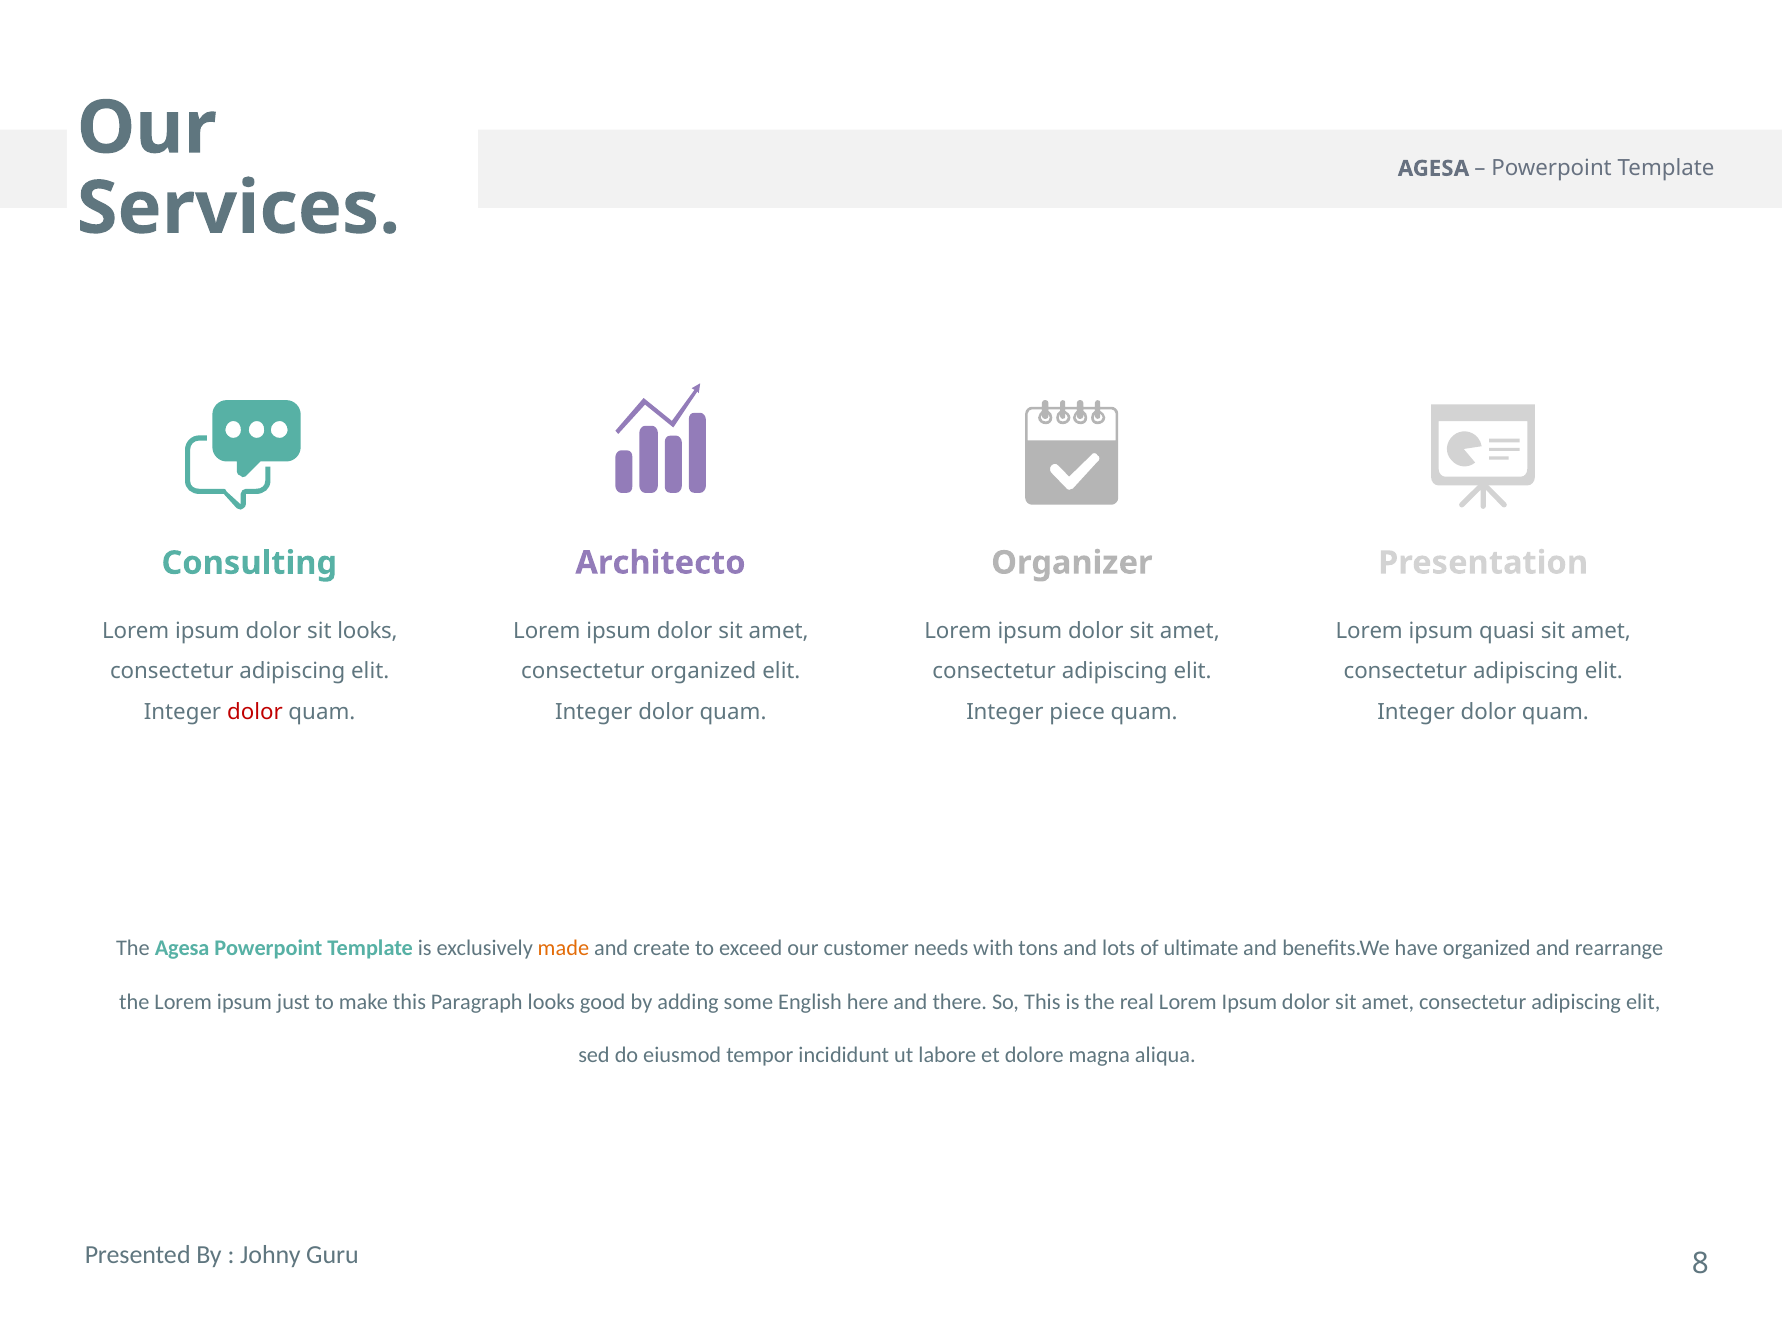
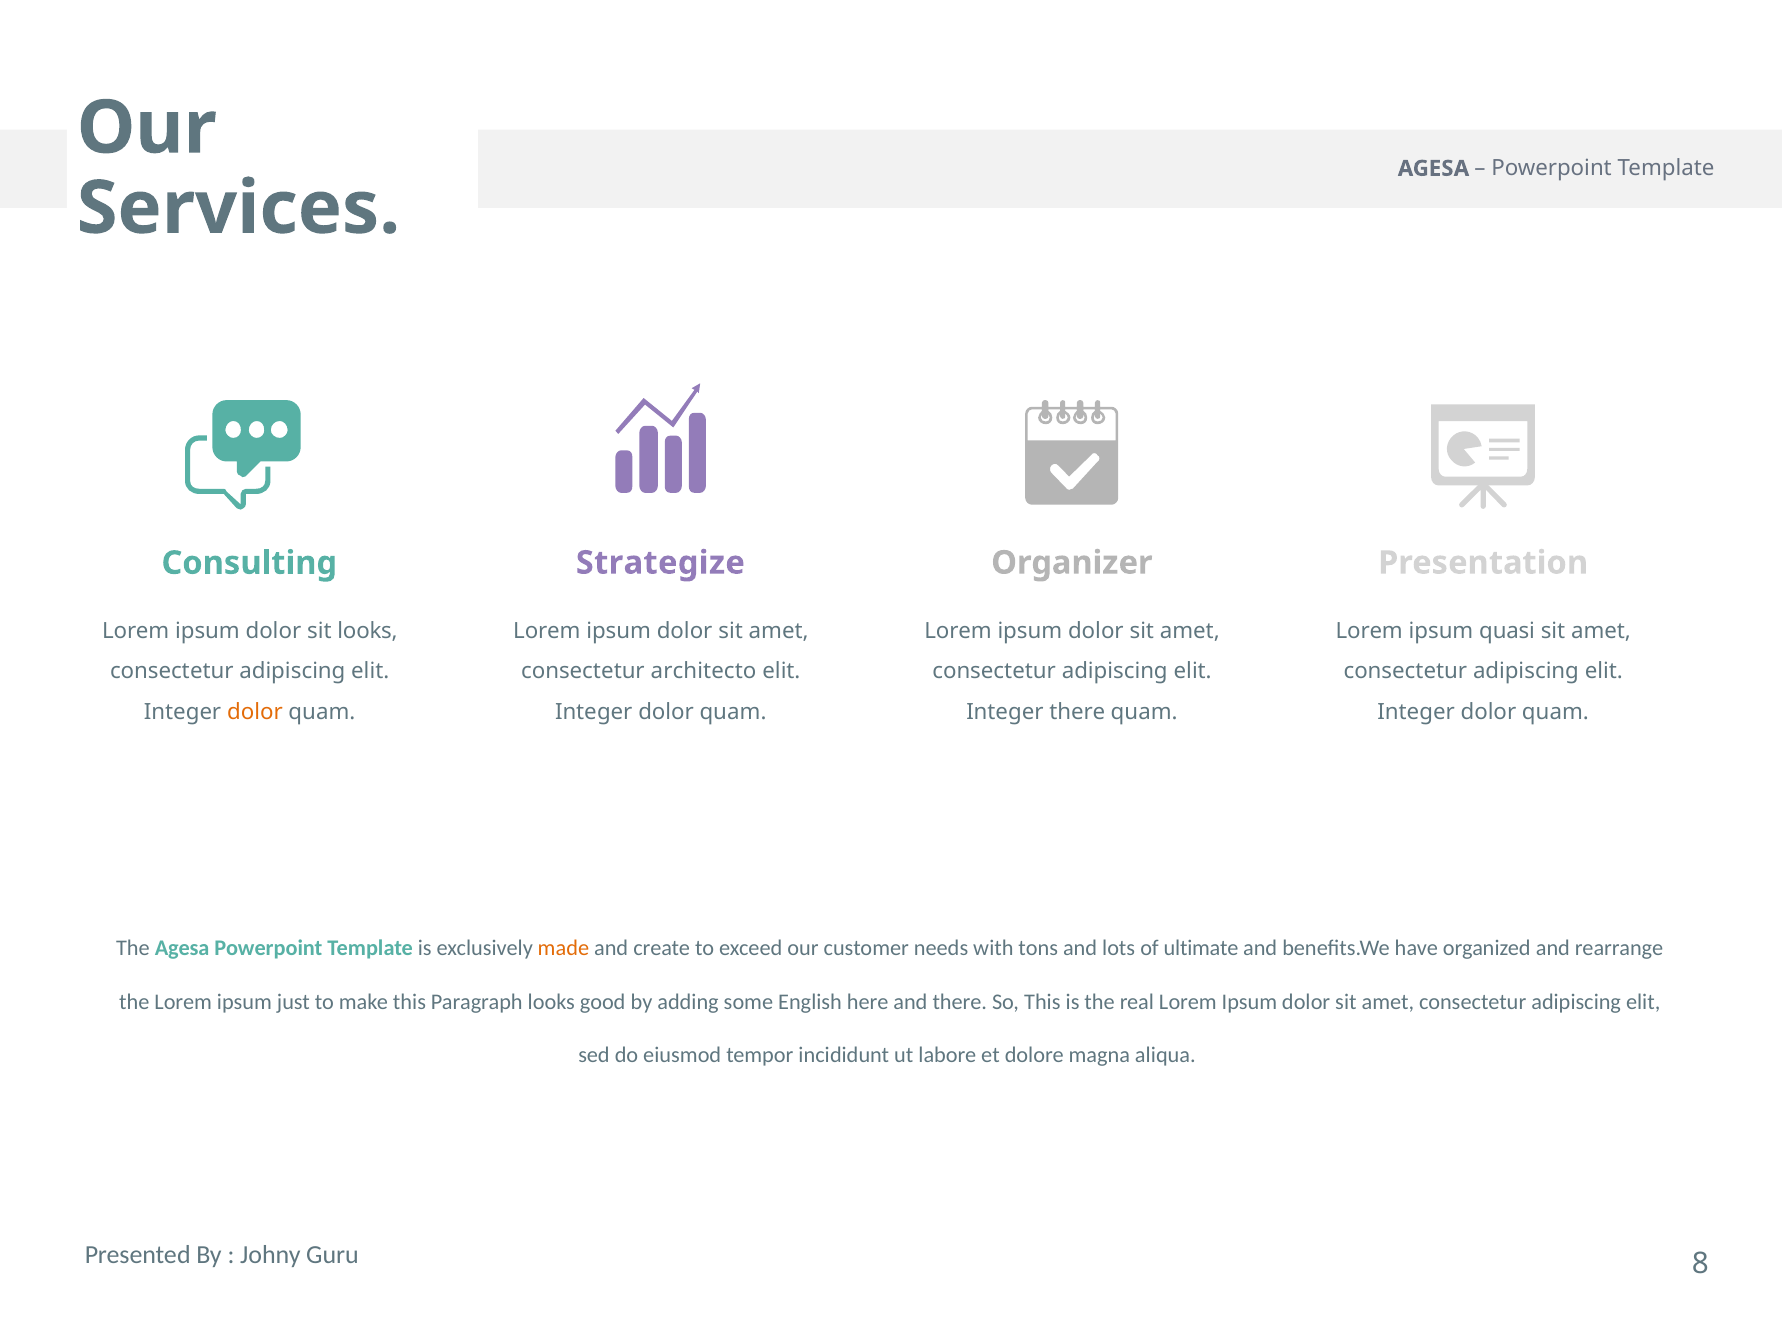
Architecto: Architecto -> Strategize (660, 563)
consectetur organized: organized -> architecto (704, 671)
dolor colour: red -> orange (255, 711)
Integer piece: piece -> there (1077, 711)
